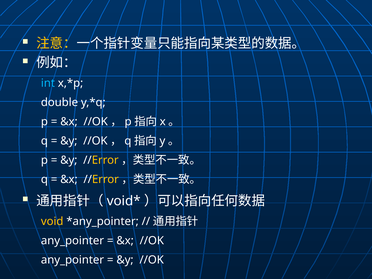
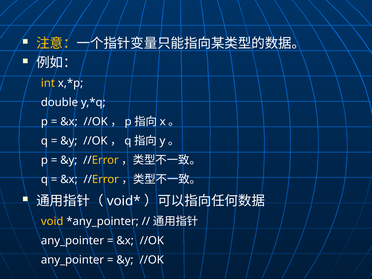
int colour: light blue -> yellow (48, 83)
